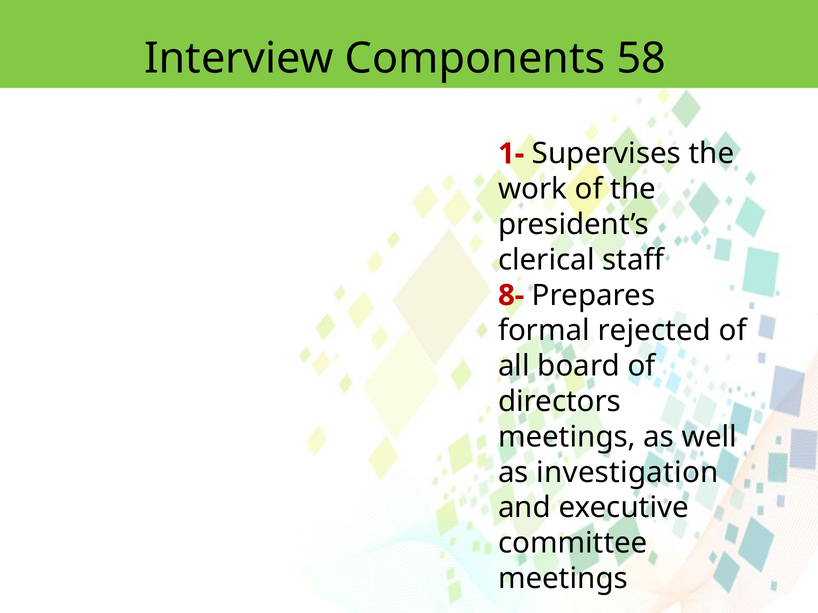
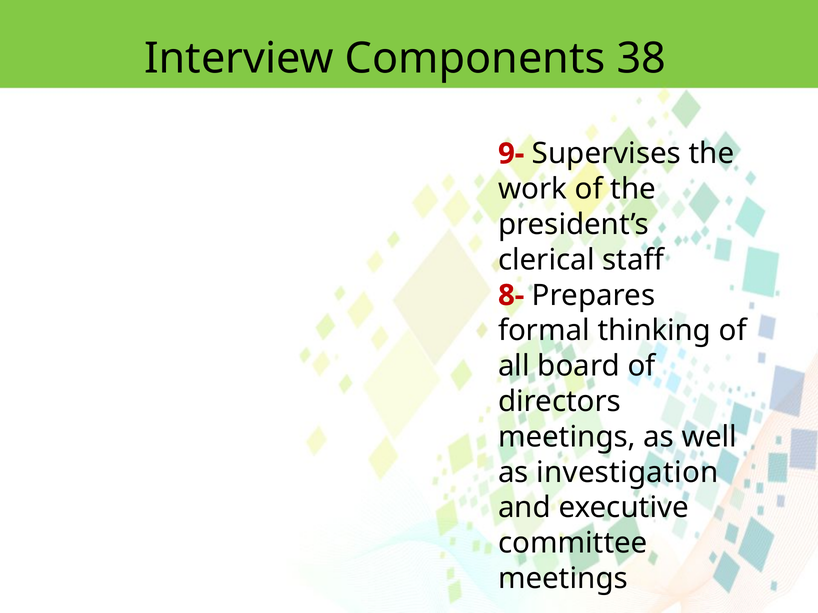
58: 58 -> 38 (641, 58)
1-: 1- -> 9- (511, 154)
rejected: rejected -> thinking (654, 331)
